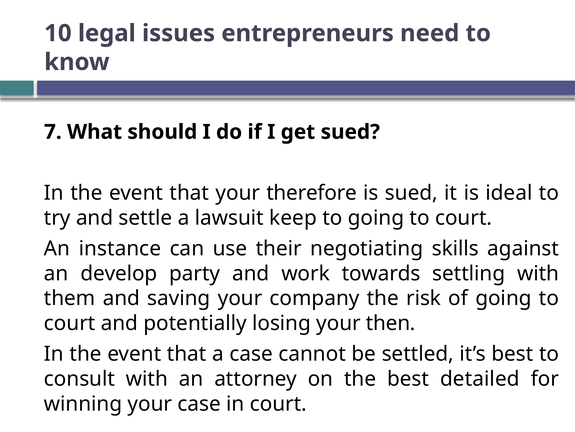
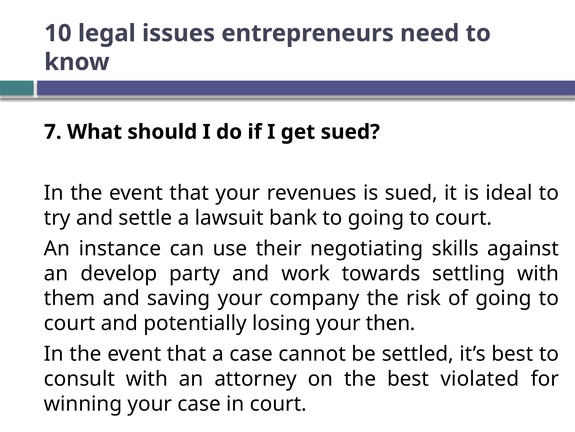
therefore: therefore -> revenues (312, 193)
keep: keep -> bank (293, 218)
detailed: detailed -> violated (480, 378)
